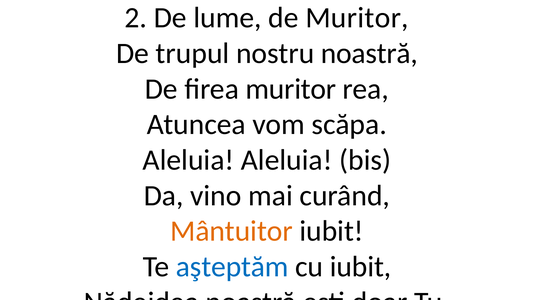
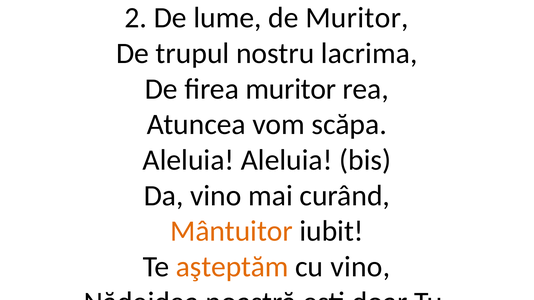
nostru noastră: noastră -> lacrima (369, 53)
aşteptăm colour: blue -> orange (232, 267)
cu iubit: iubit -> vino (360, 267)
